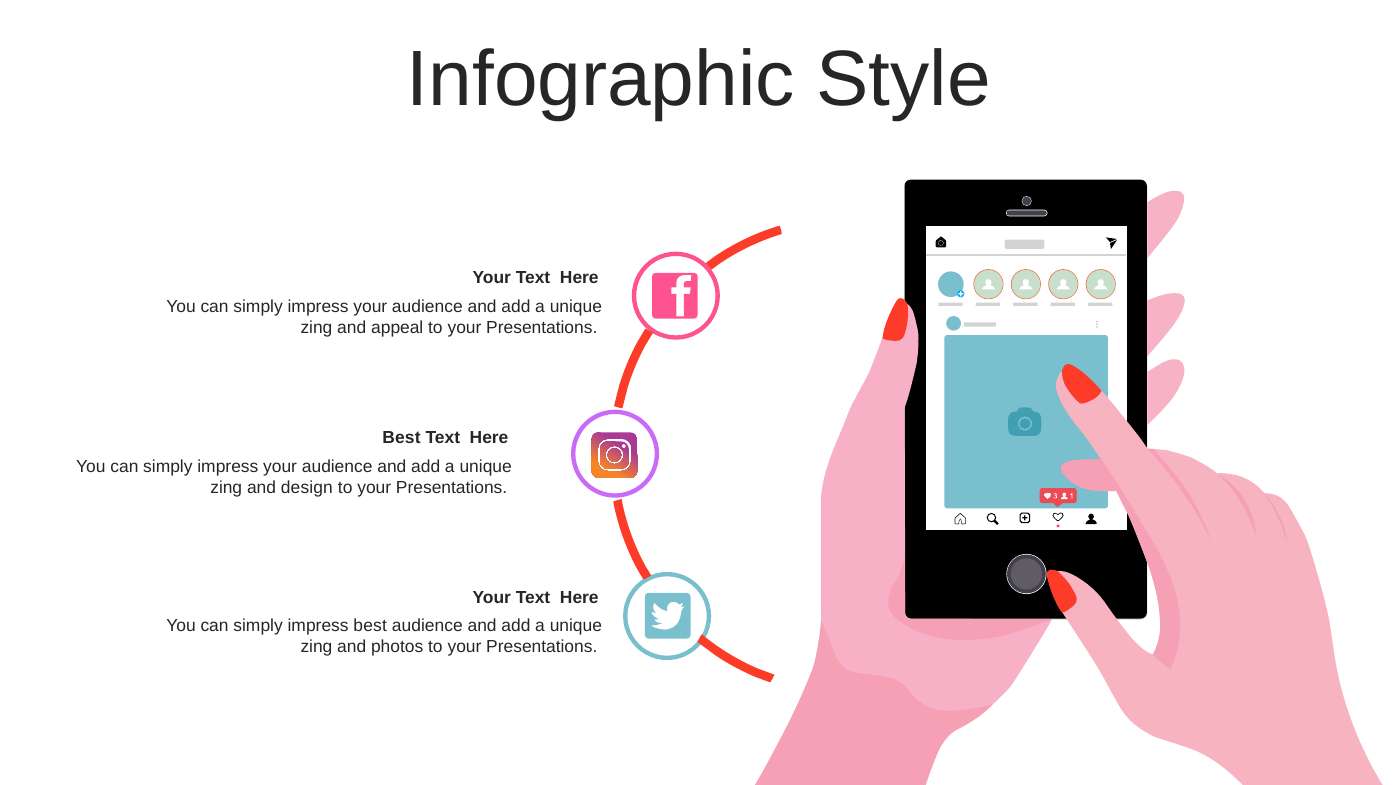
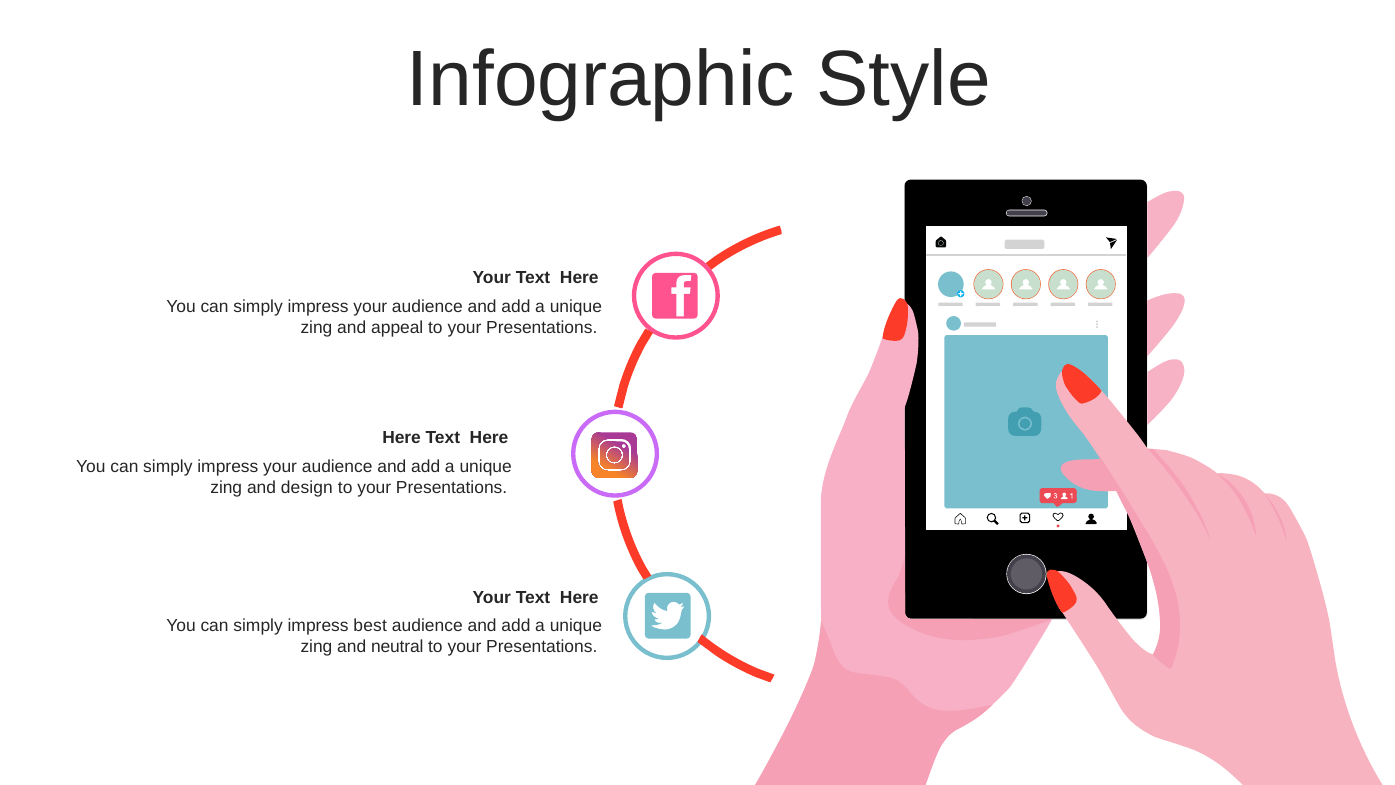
Best: Best -> Here (402, 438)
photos: photos -> neutral (397, 647)
